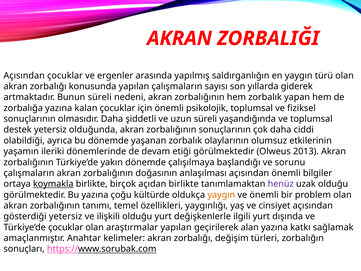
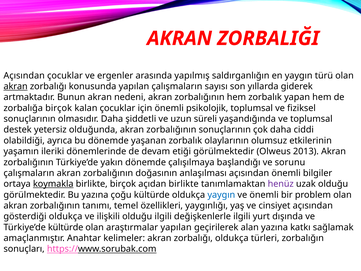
akran underline: none -> present (16, 86)
Bunun süreli: süreli -> akran (100, 97)
zorbalığa yazına: yazına -> birçok (59, 108)
yaygın colour: orange -> blue (221, 195)
gösterdiği yetersiz: yetersiz -> oldukça (66, 216)
olduğu yurt: yurt -> ilgili (163, 216)
Türkiye’de çocuklar: çocuklar -> kültürde (66, 227)
zorbalığı değişim: değişim -> oldukça (232, 238)
